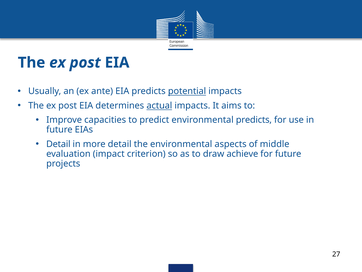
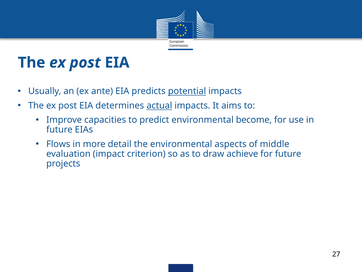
environmental predicts: predicts -> become (254, 120)
Detail: Detail -> Flows (58, 144)
